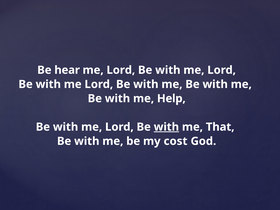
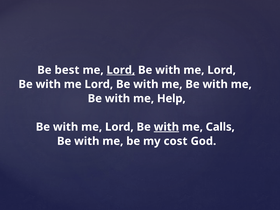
hear: hear -> best (67, 70)
Lord underline: none -> present (121, 70)
That: That -> Calls (220, 127)
